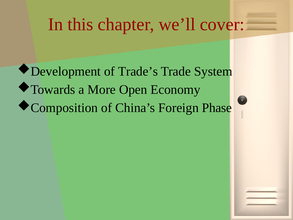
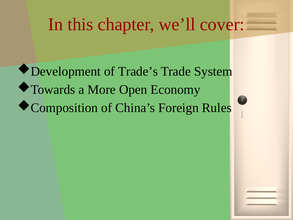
Phase: Phase -> Rules (217, 108)
